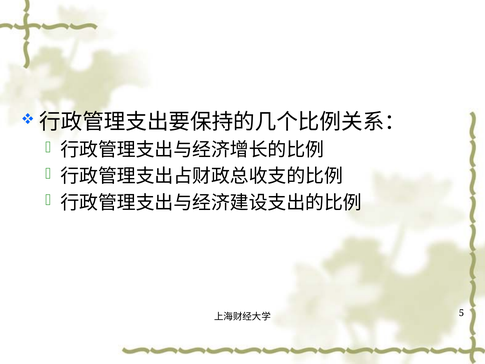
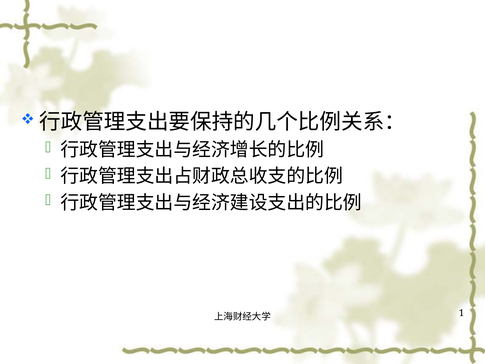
5: 5 -> 1 (462, 313)
